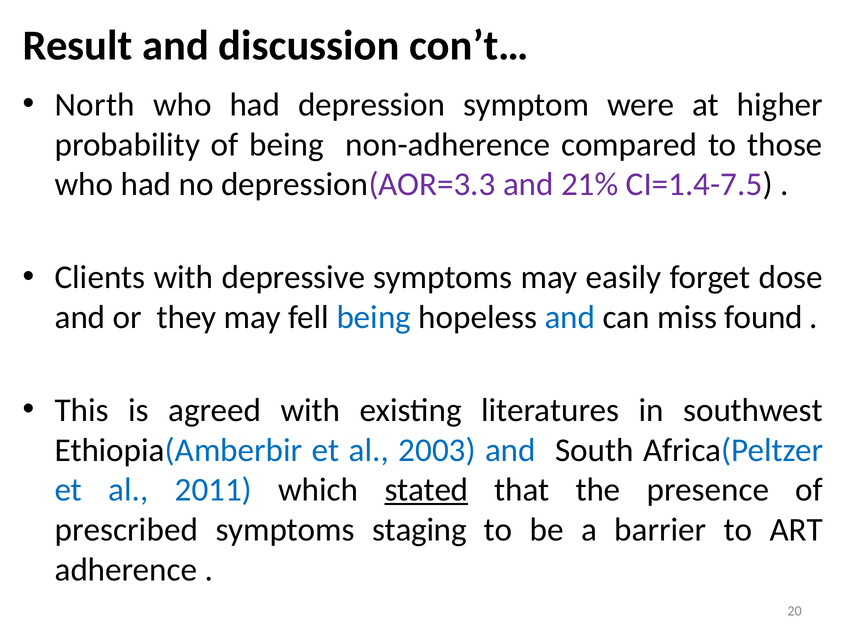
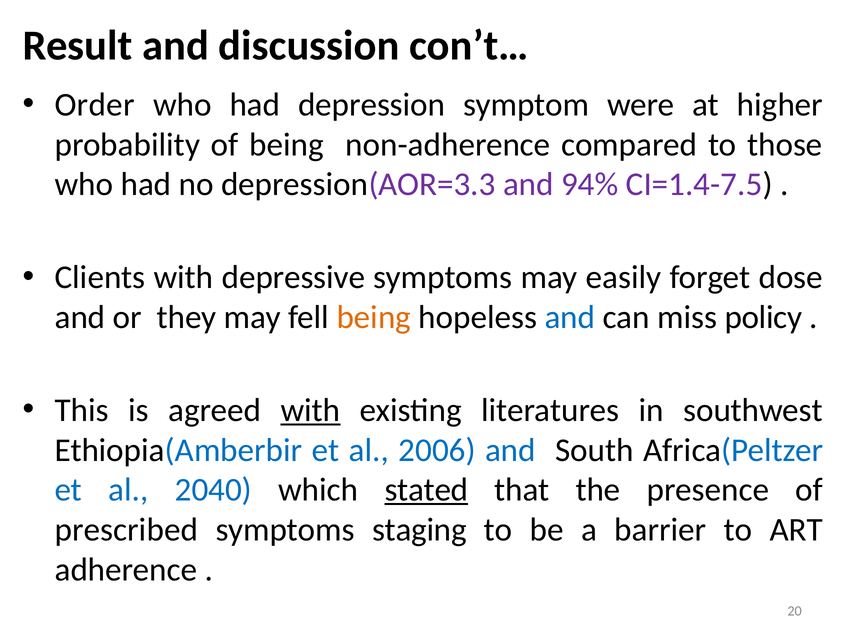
North: North -> Order (95, 105)
21%: 21% -> 94% (590, 184)
being colour: blue -> orange (374, 317)
found: found -> policy (763, 317)
with underline: none -> present (310, 410)
2003: 2003 -> 2006 (437, 450)
2011: 2011 -> 2040 (213, 490)
